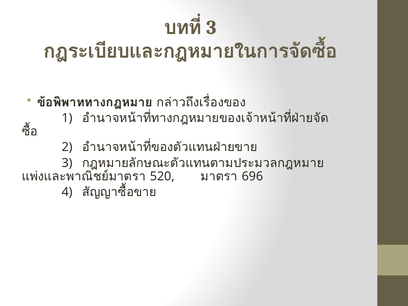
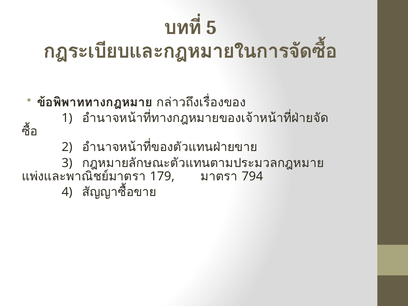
3: 3 -> 5 (211, 28)
520: 520 -> 179 (162, 176)
696: 696 -> 794 (252, 176)
